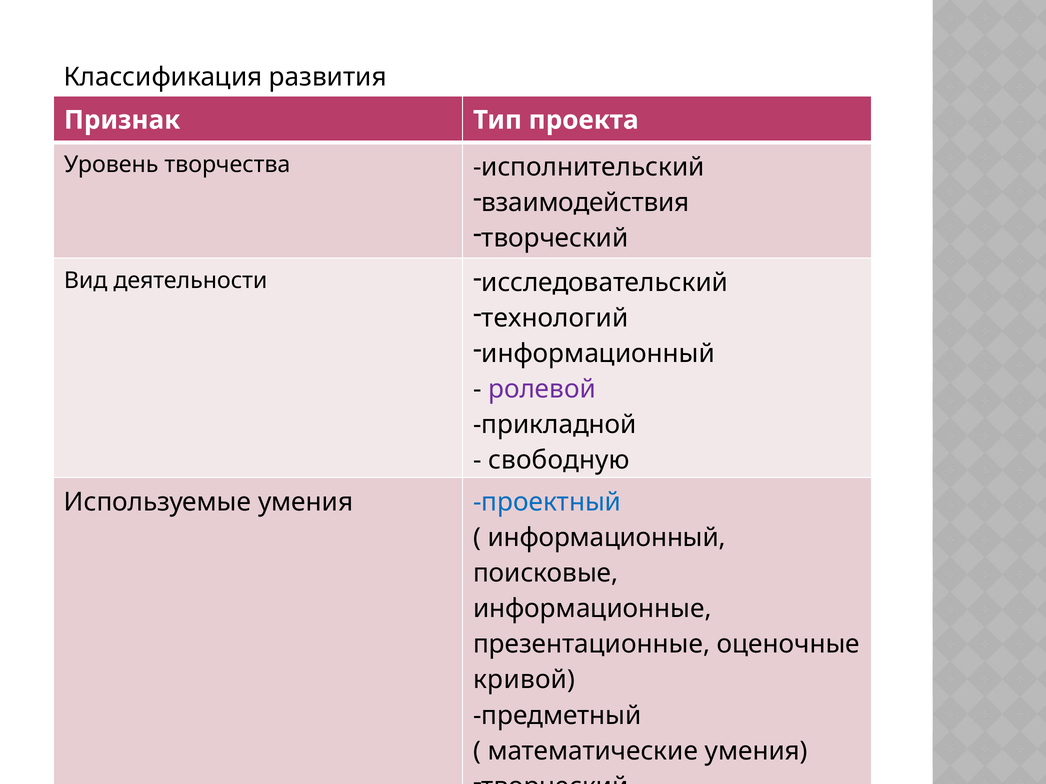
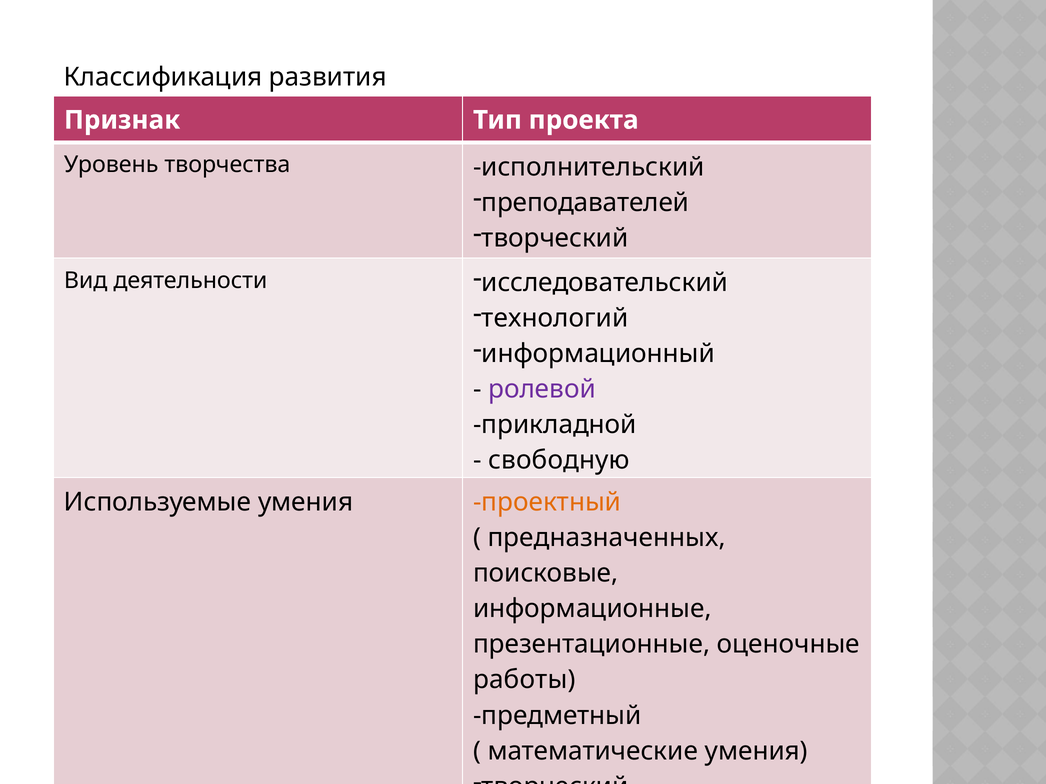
взаимодействия: взаимодействия -> преподавателей (585, 203)
проектный colour: blue -> orange (547, 502)
информационный: информационный -> предназначенных (607, 538)
кривой: кривой -> работы (524, 680)
